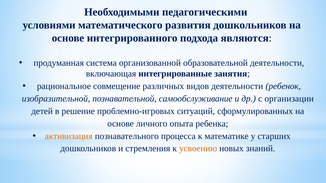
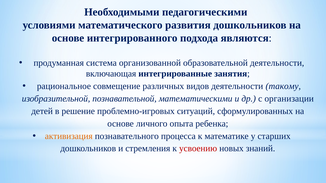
ребенок: ребенок -> такому (283, 86)
самообслуживание: самообслуживание -> математическими (196, 99)
усвоению colour: orange -> red (198, 149)
